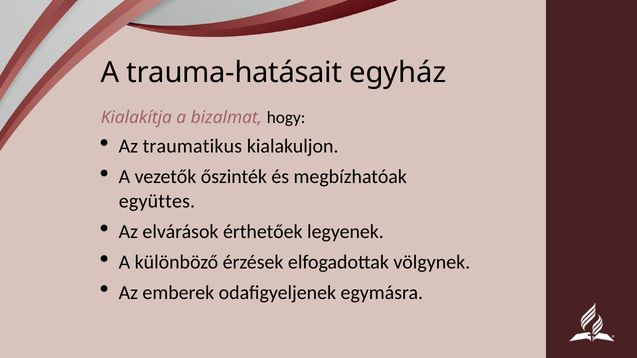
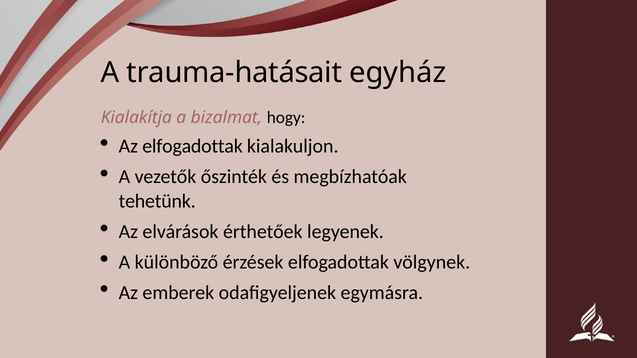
Az traumatikus: traumatikus -> elfogadottak (193, 146)
együttes: együttes -> tehetünk (157, 201)
